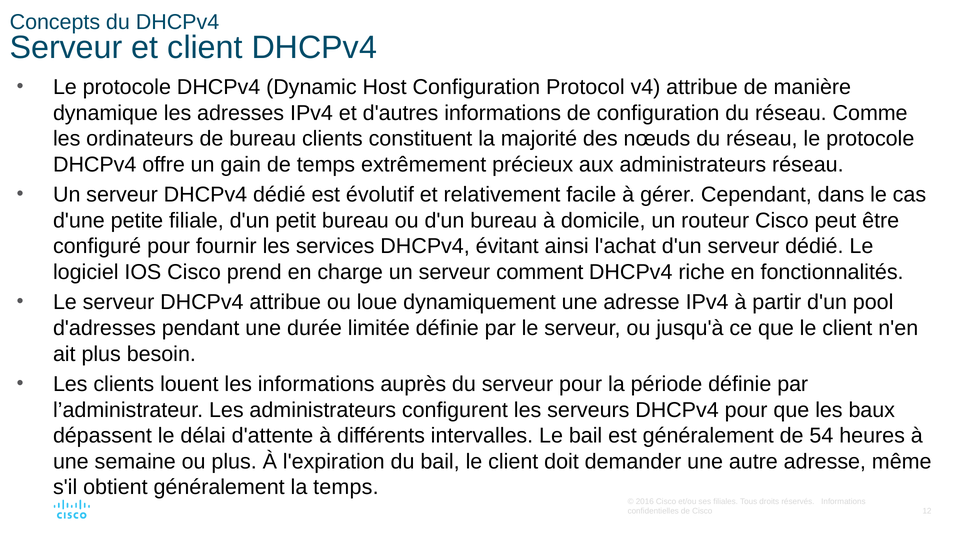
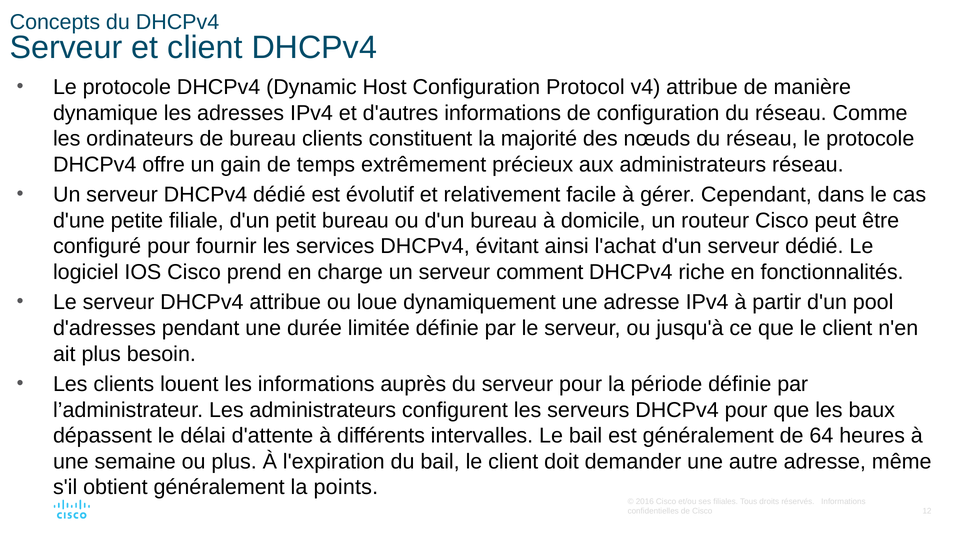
54: 54 -> 64 (821, 435)
la temps: temps -> points (346, 487)
